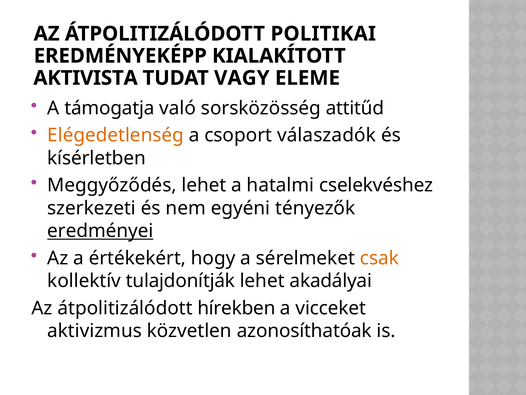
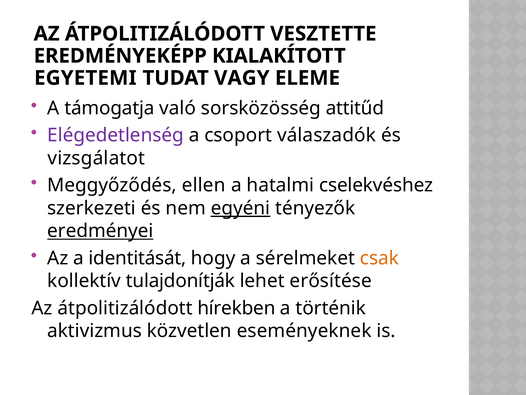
POLITIKAI: POLITIKAI -> VESZTETTE (323, 34)
AKTIVISTA: AKTIVISTA -> EGYETEMI (85, 78)
Elégedetlenség colour: orange -> purple (116, 135)
kísérletben: kísérletben -> vizsgálatot (96, 158)
Meggyőződés lehet: lehet -> ellen (204, 185)
egyéni underline: none -> present (241, 208)
értékekért: értékekért -> identitását (137, 258)
akadályai: akadályai -> erősítése (331, 281)
vicceket: vicceket -> történik (331, 308)
azonosíthatóak: azonosíthatóak -> eseményeknek (304, 331)
